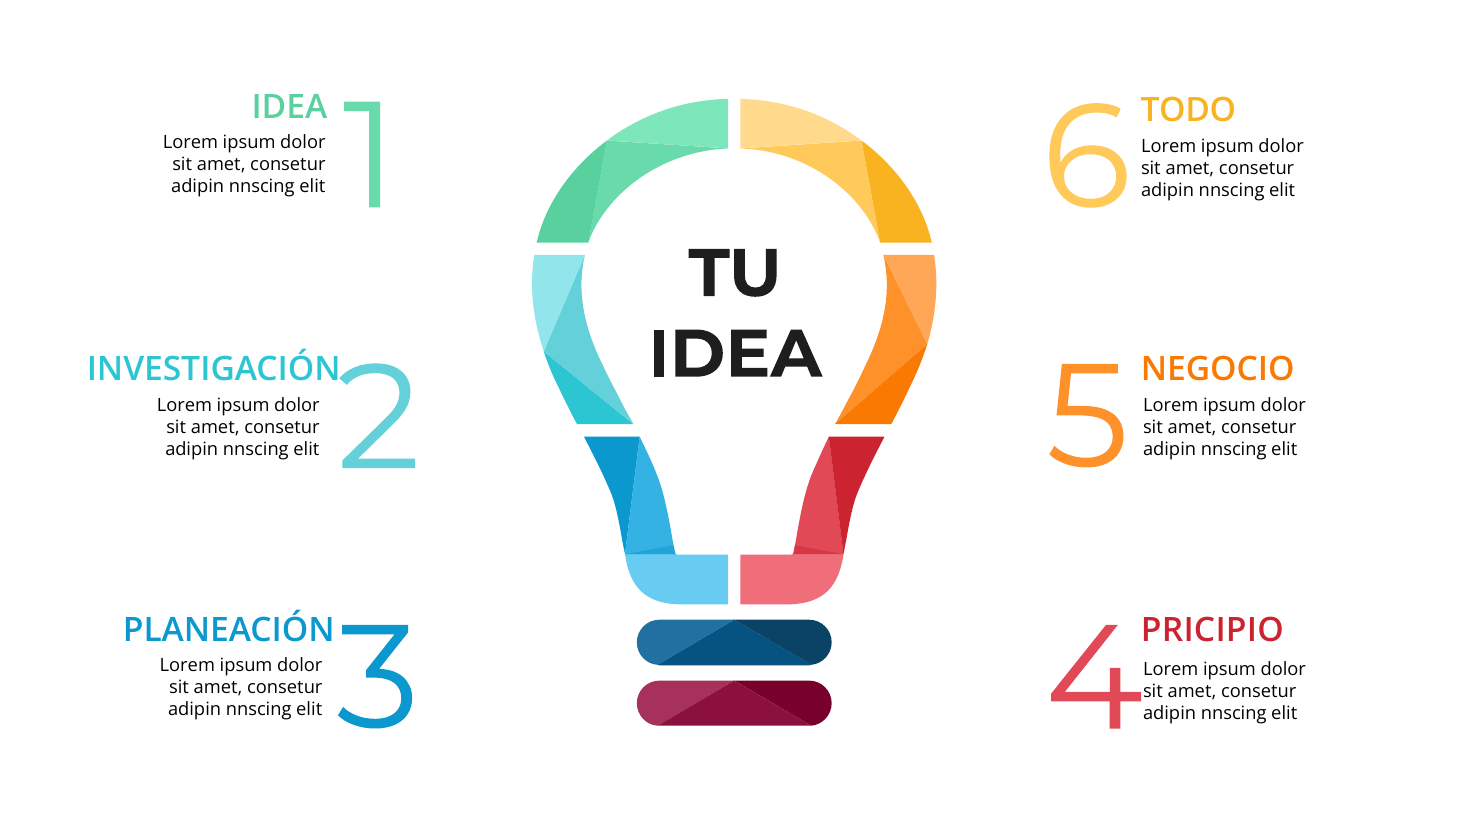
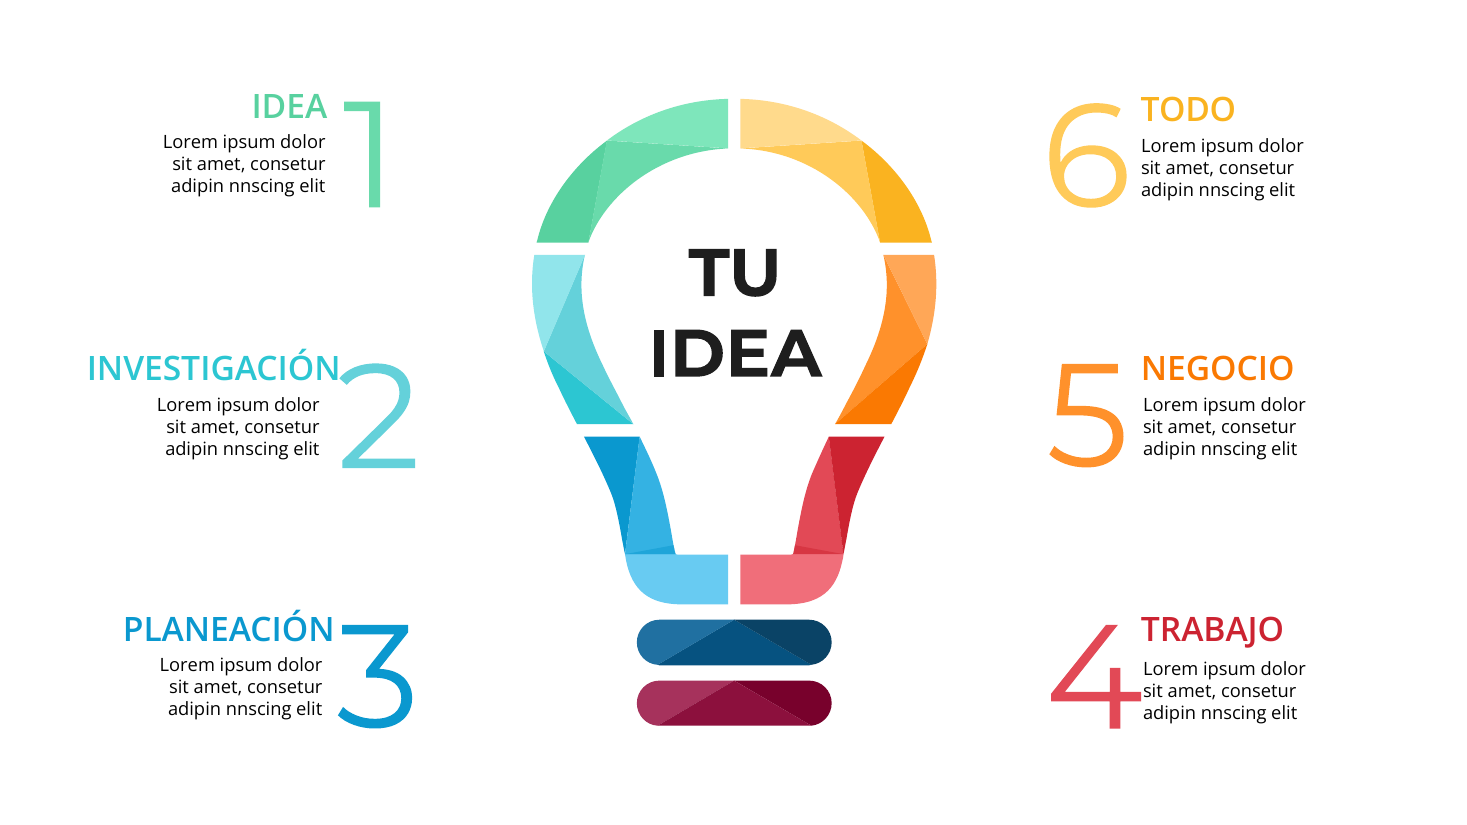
PRICIPIO: PRICIPIO -> TRABAJO (1213, 630)
